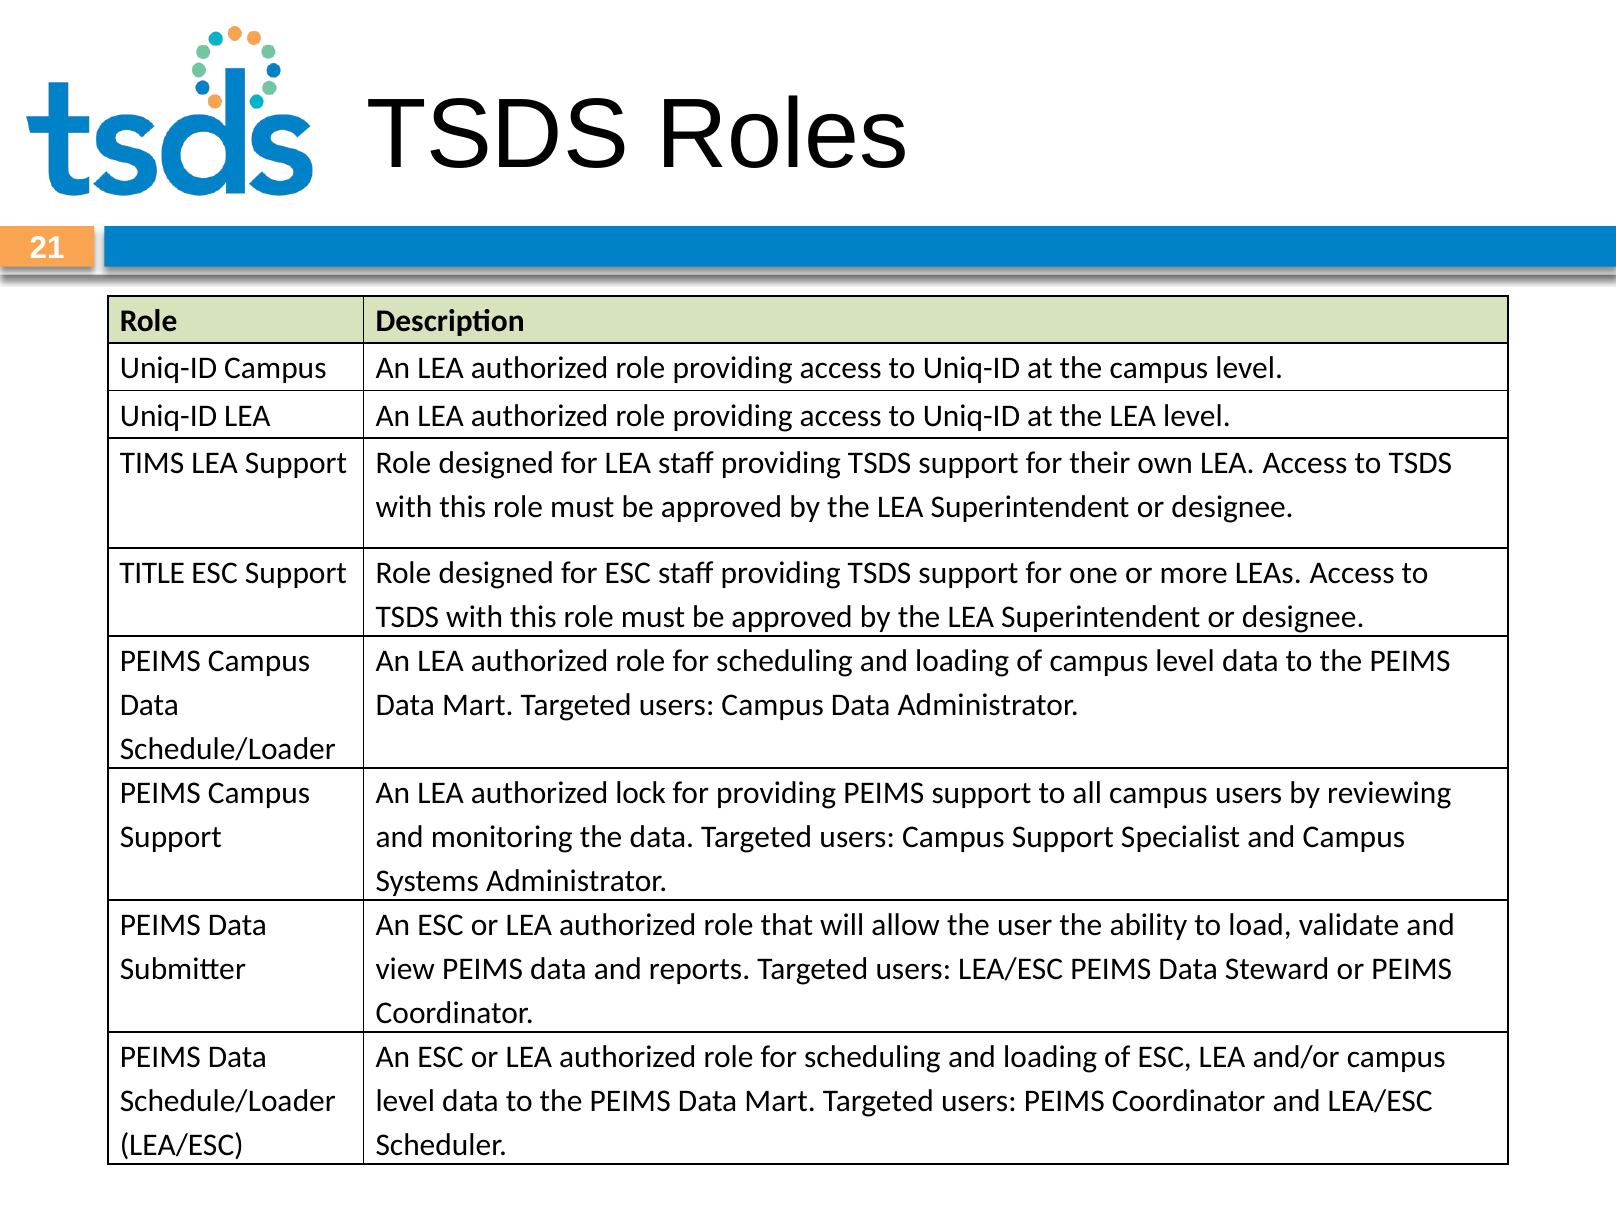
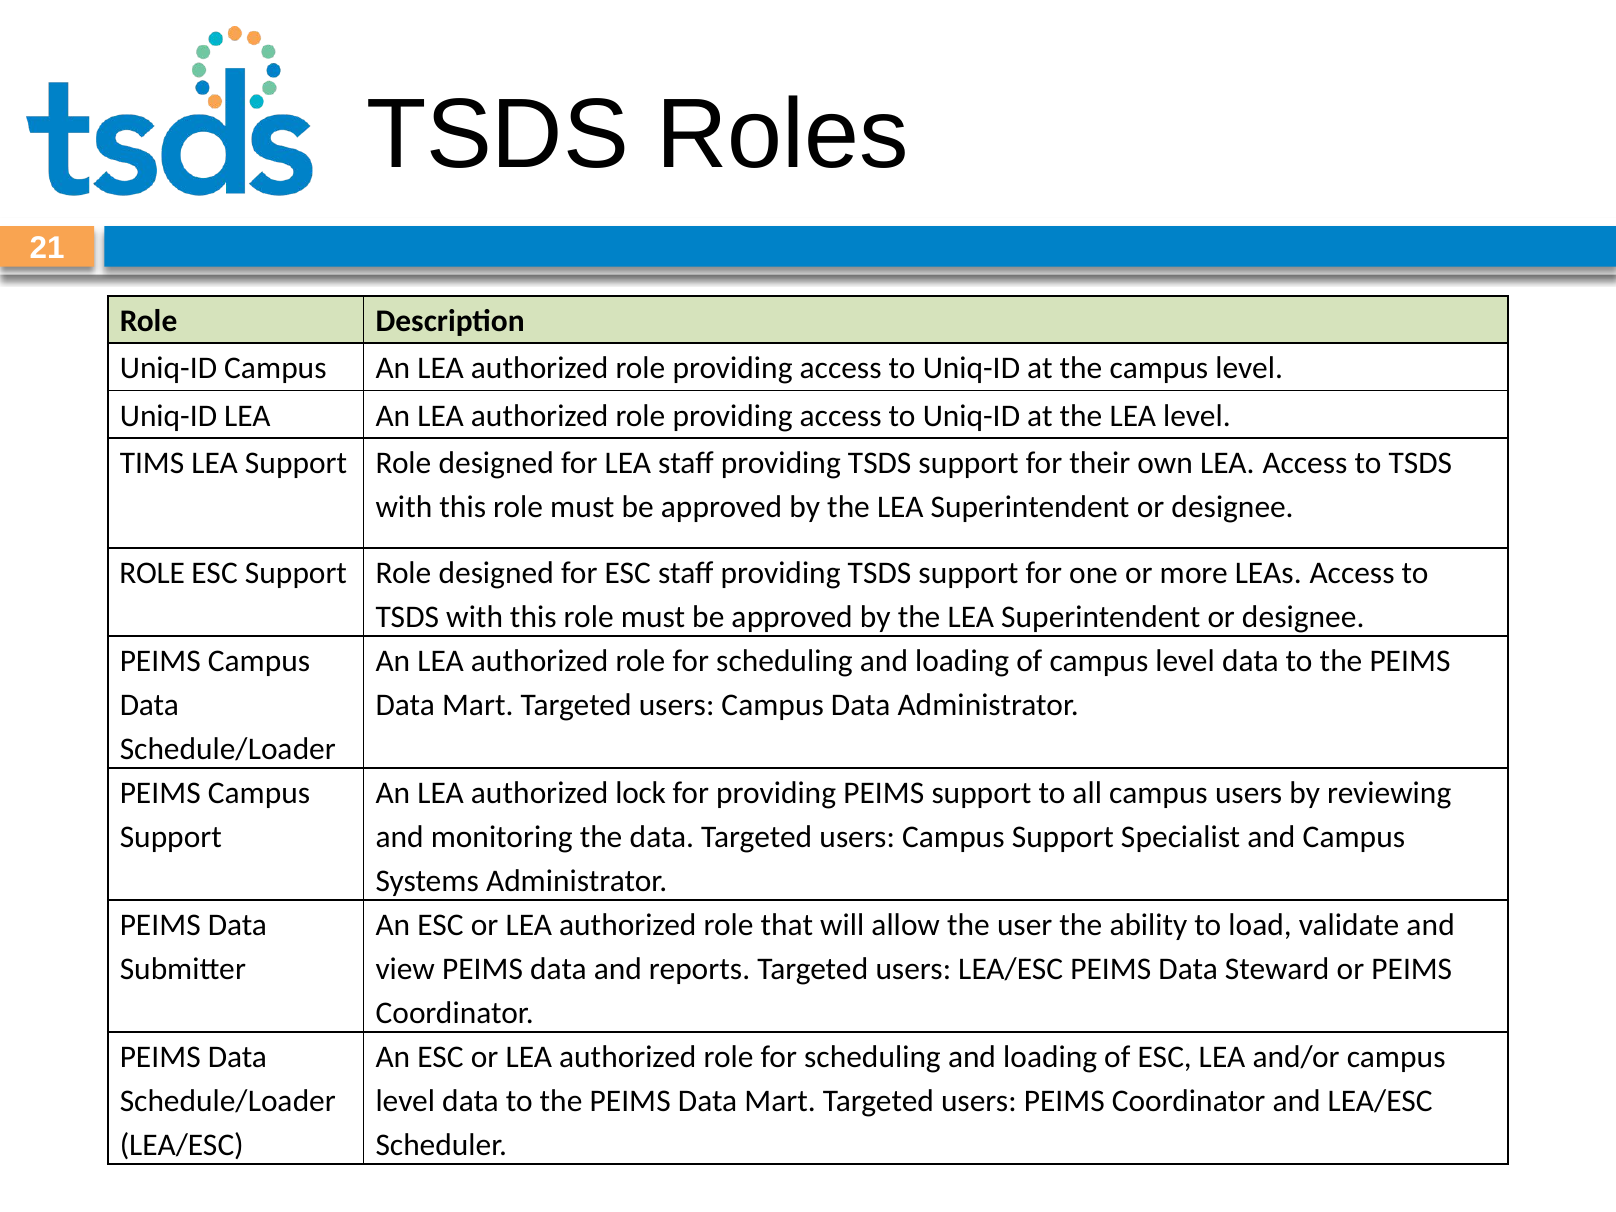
TITLE: TITLE -> ROLE (152, 573)
